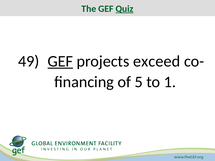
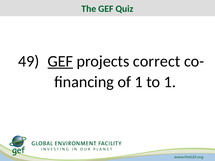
Quiz underline: present -> none (125, 9)
exceed: exceed -> correct (157, 61)
of 5: 5 -> 1 (139, 82)
